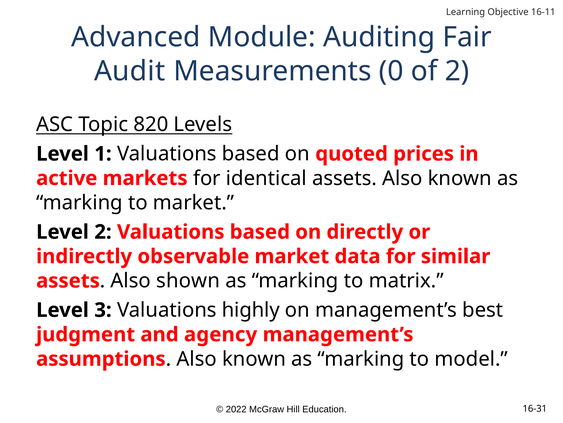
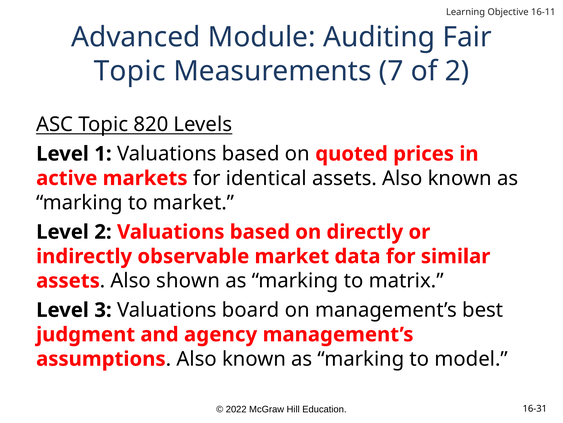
Audit: Audit -> Topic (130, 71)
0: 0 -> 7 (391, 71)
highly: highly -> board (251, 310)
